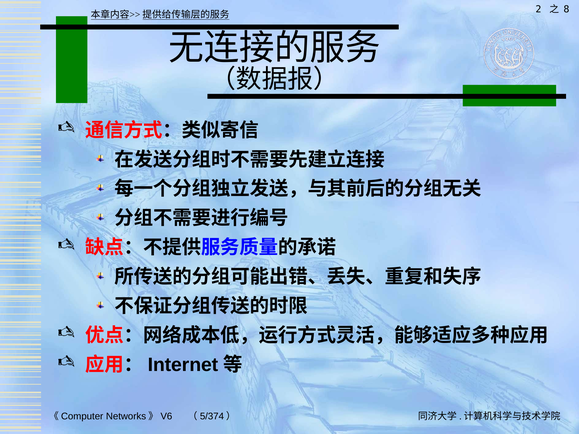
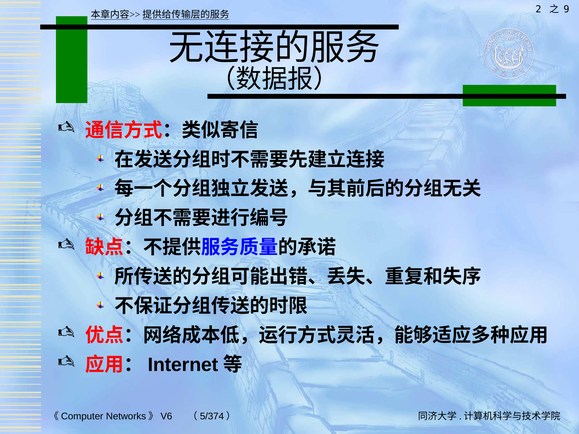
8: 8 -> 9 (566, 9)
